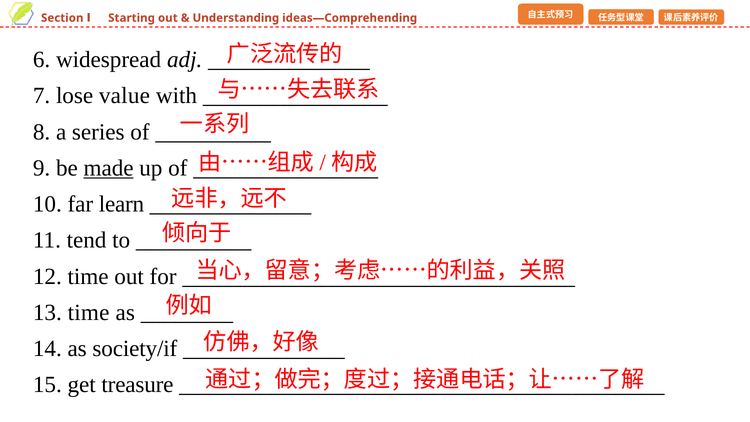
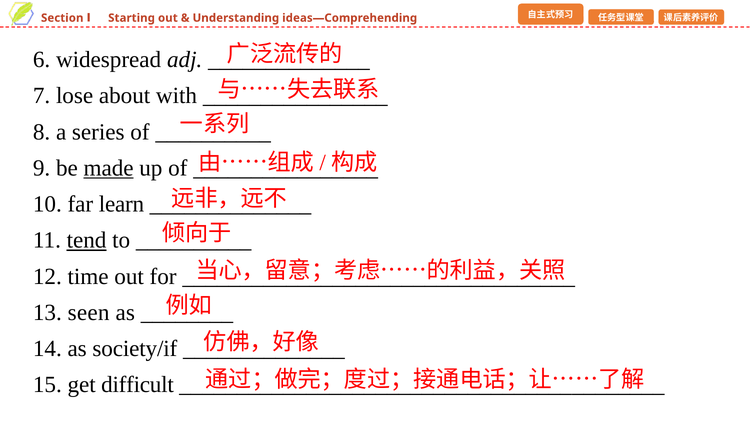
value: value -> about (125, 96)
tend underline: none -> present (87, 240)
13 time: time -> seen (89, 312)
treasure: treasure -> difficult (137, 385)
